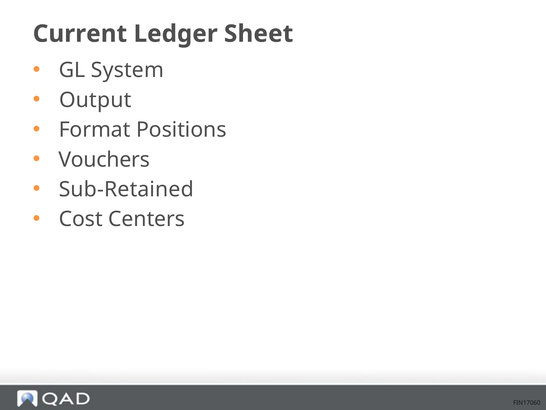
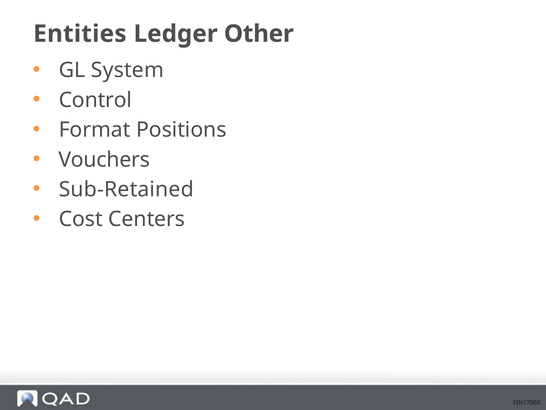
Current: Current -> Entities (80, 34)
Sheet: Sheet -> Other (259, 34)
Output: Output -> Control (95, 100)
